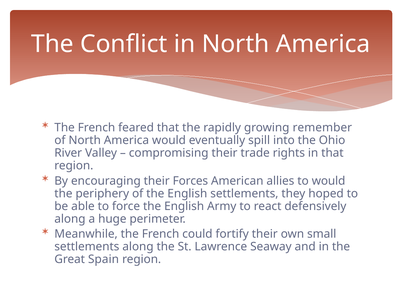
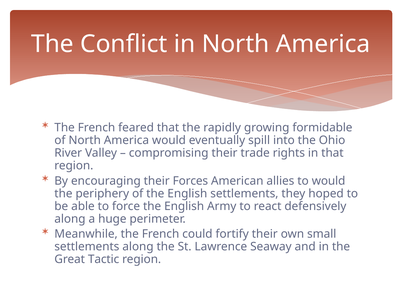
remember: remember -> formidable (322, 127)
Spain: Spain -> Tactic (104, 259)
